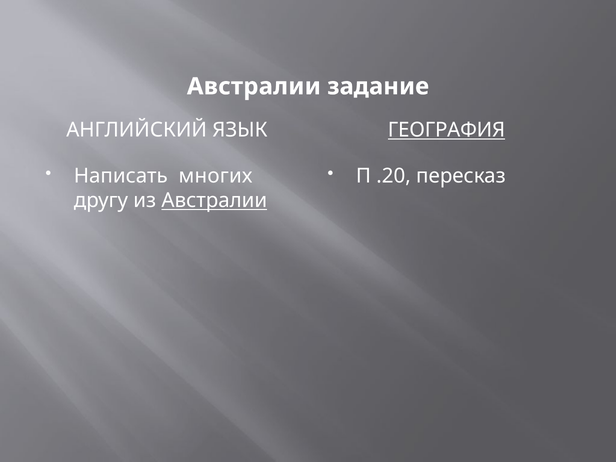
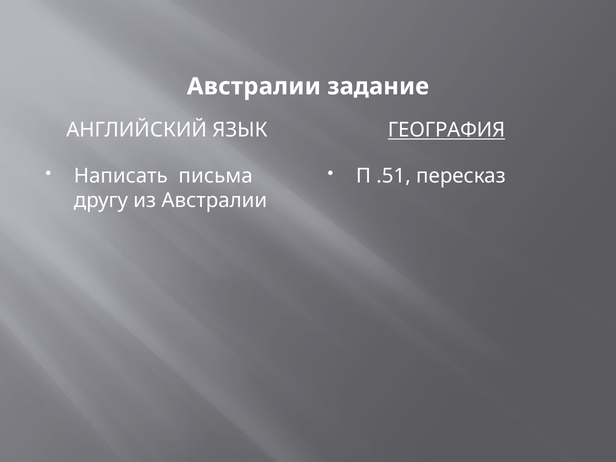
многих: многих -> письма (216, 176)
.20: .20 -> .51 (394, 176)
Австралии underline: present -> none (214, 201)
